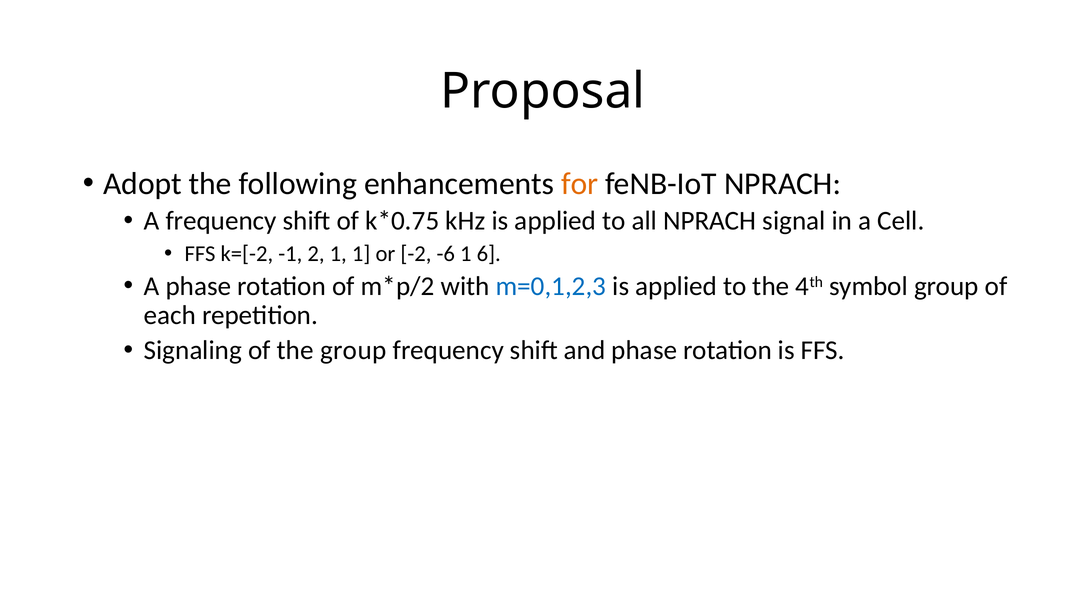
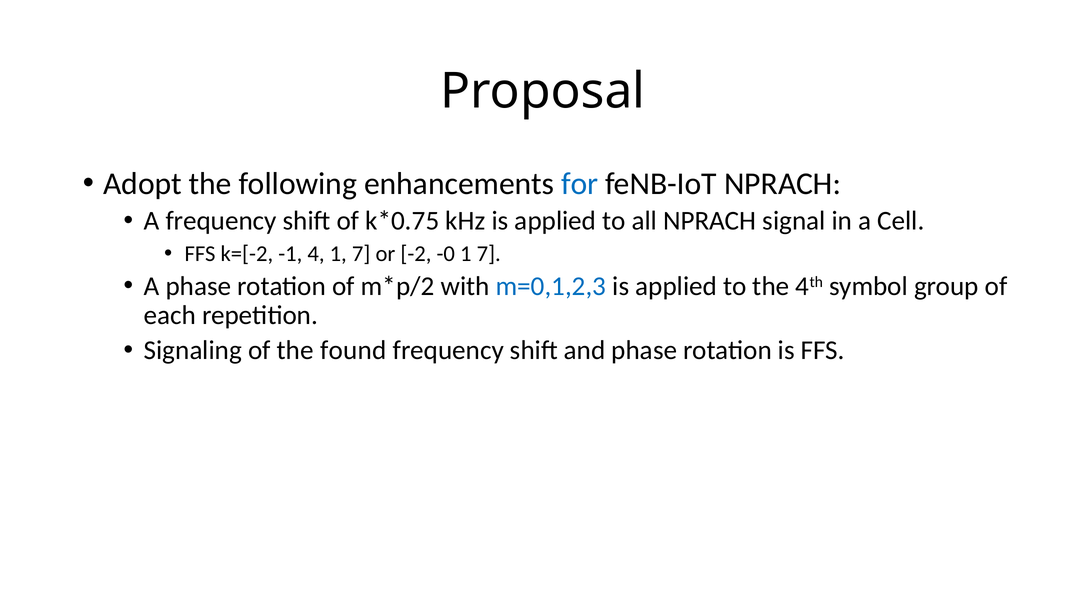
for colour: orange -> blue (580, 184)
2: 2 -> 4 (316, 254)
1: 1 -> 7 (361, 254)
-6: -6 -> -0 (446, 254)
6: 6 -> 7 (489, 254)
the group: group -> found (353, 350)
